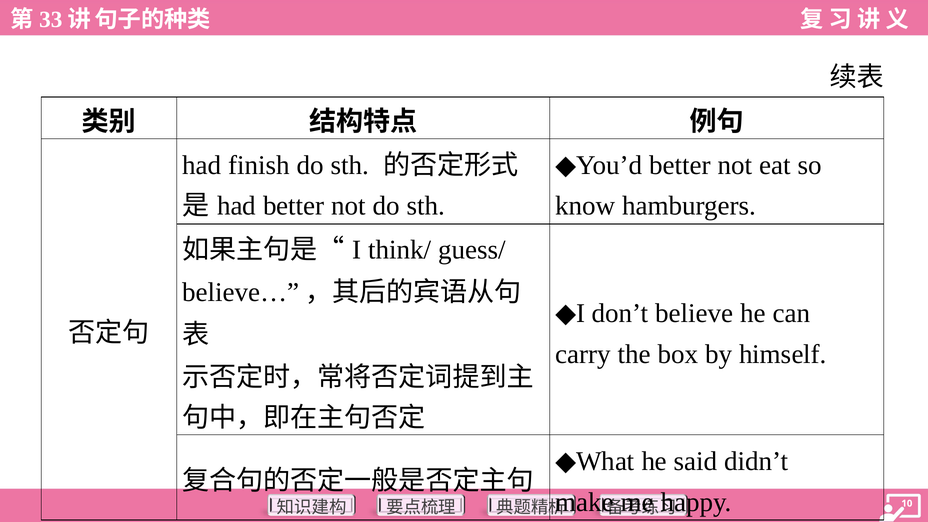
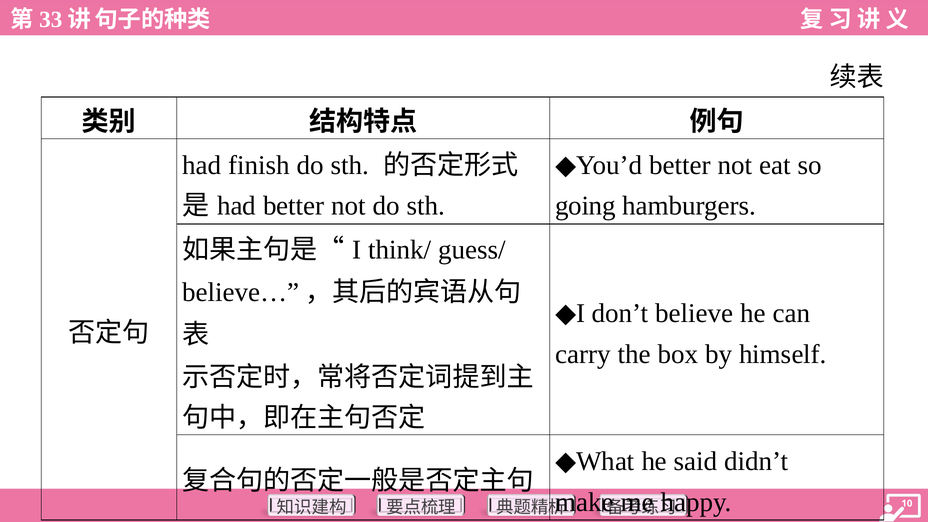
know: know -> going (585, 206)
